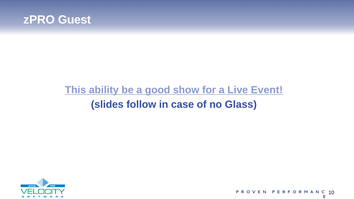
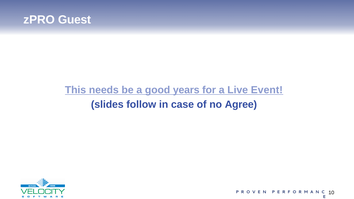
ability: ability -> needs (104, 90)
show: show -> years (186, 90)
Glass: Glass -> Agree (241, 104)
